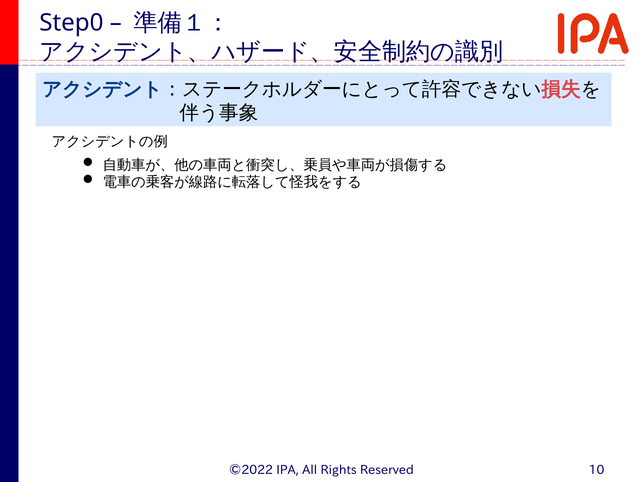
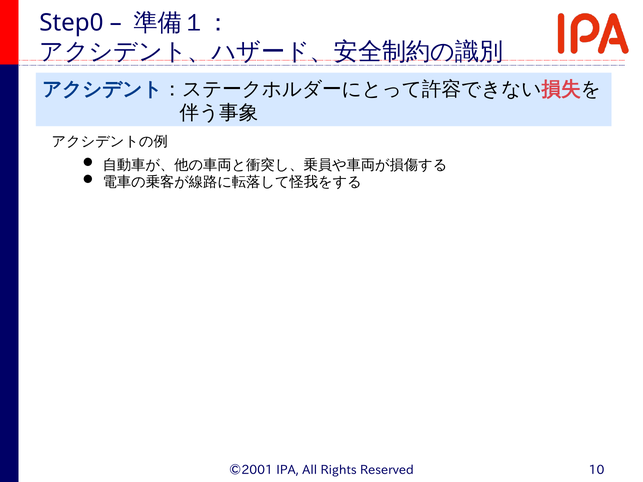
©2022: ©2022 -> ©2001 (251, 471)
